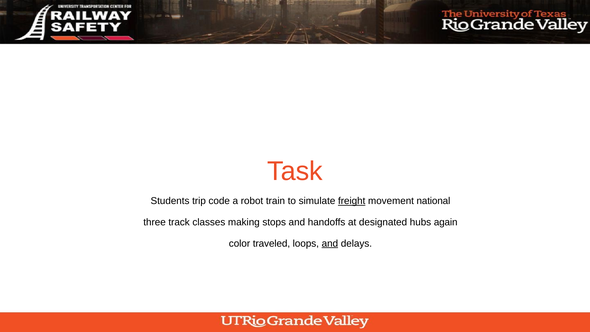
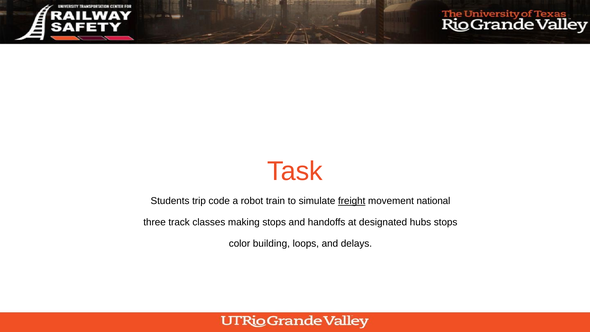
hubs again: again -> stops (446, 222)
traveled: traveled -> building (271, 243)
and underline: present -> none (330, 243)
